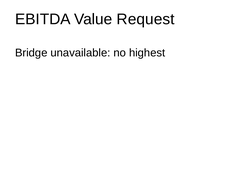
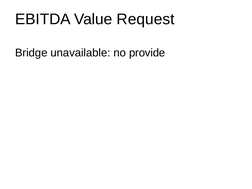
highest: highest -> provide (147, 53)
